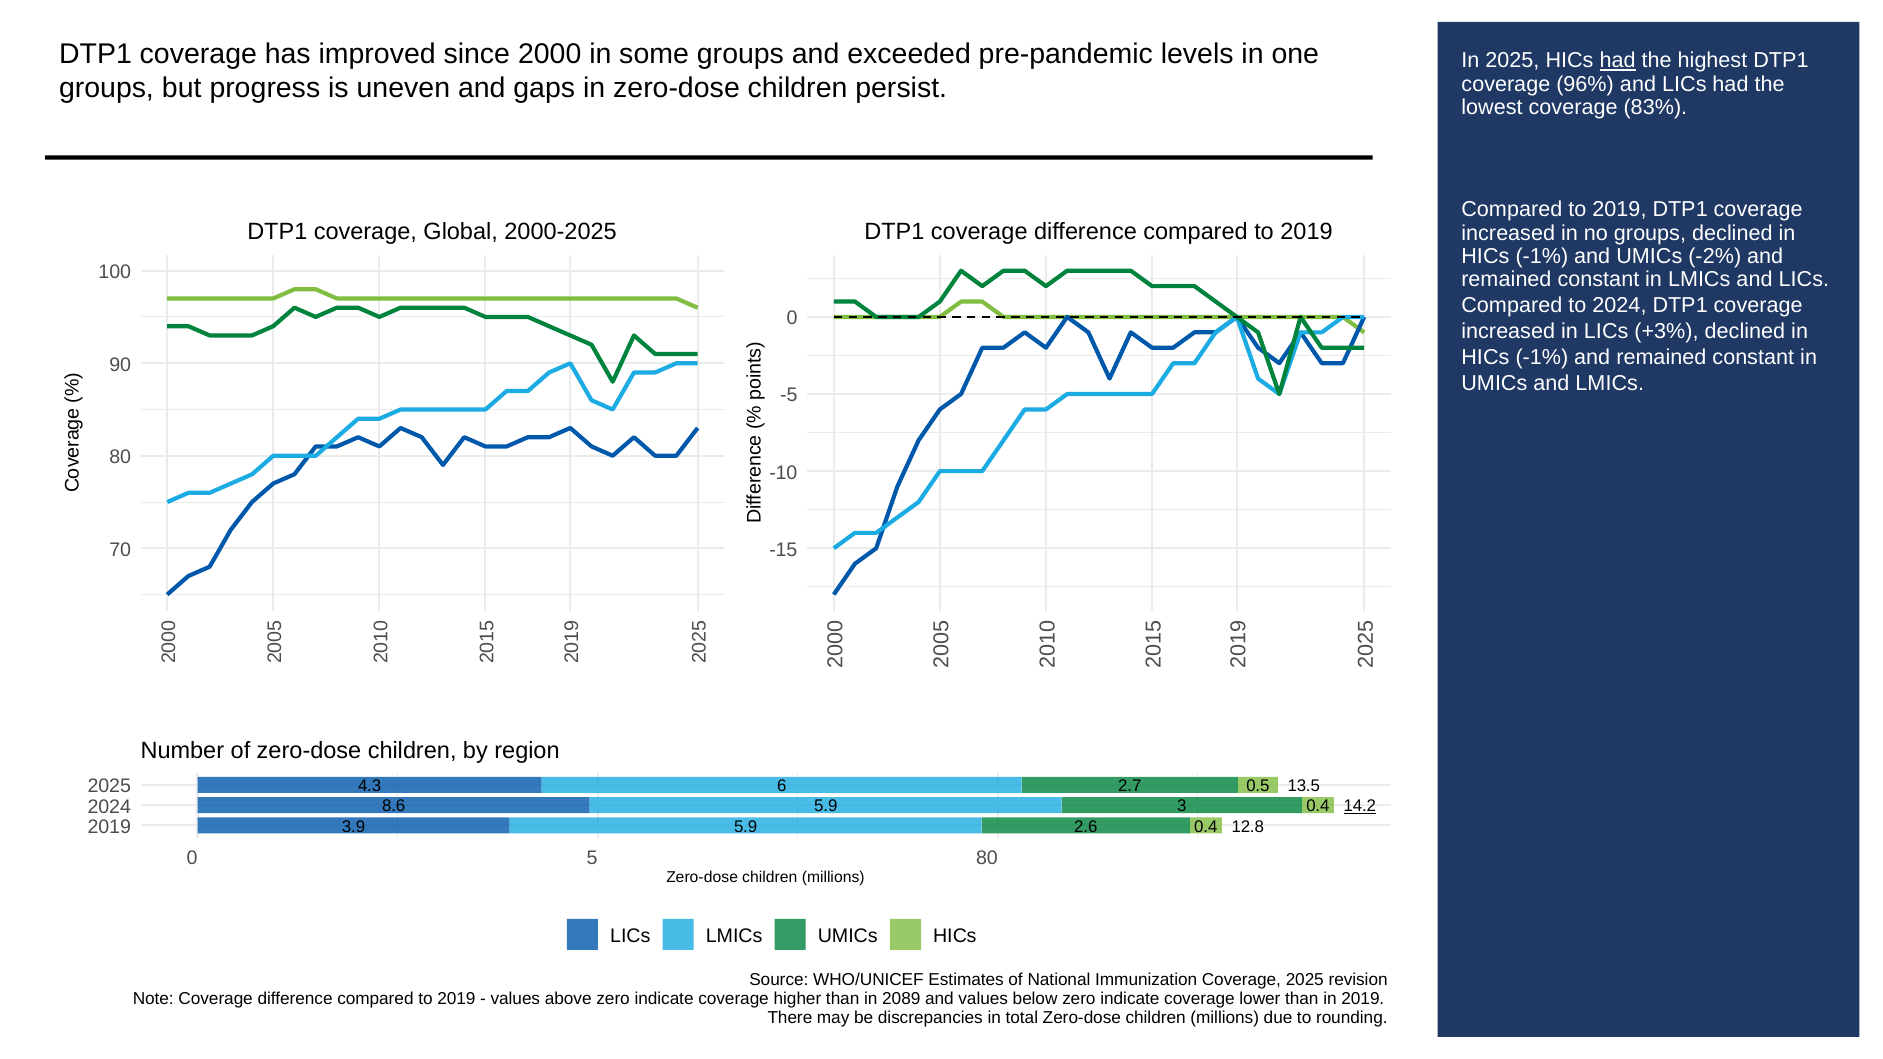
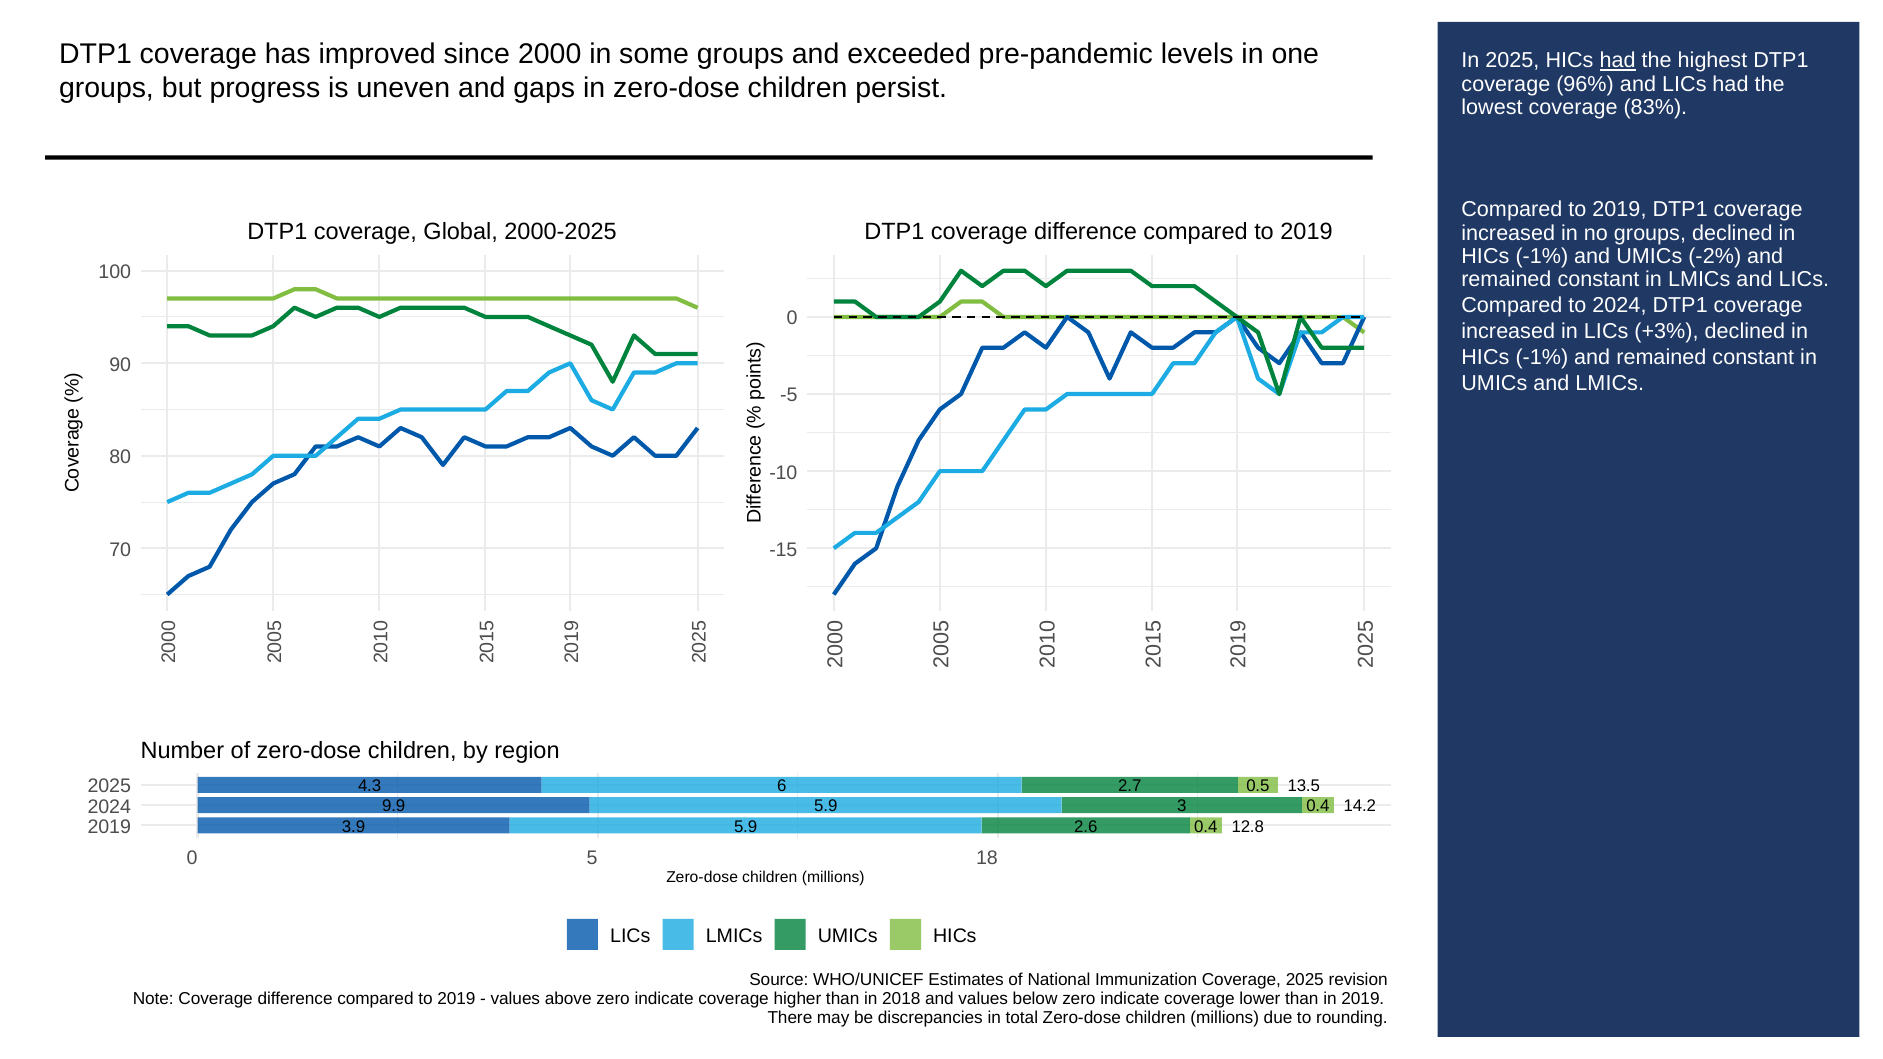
8.6: 8.6 -> 9.9 (394, 806)
14.2 underline: present -> none (1360, 806)
5 80: 80 -> 18 (987, 858)
2089: 2089 -> 2018 (901, 999)
